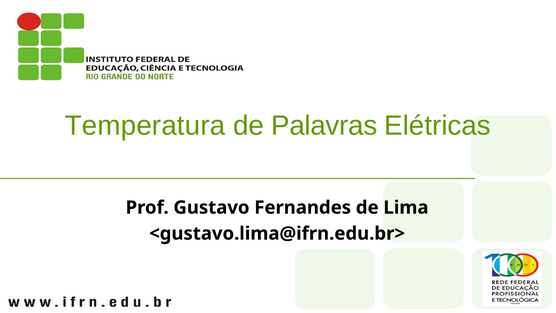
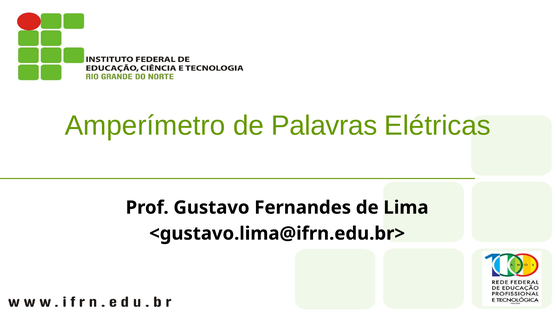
Temperatura: Temperatura -> Amperímetro (145, 125)
